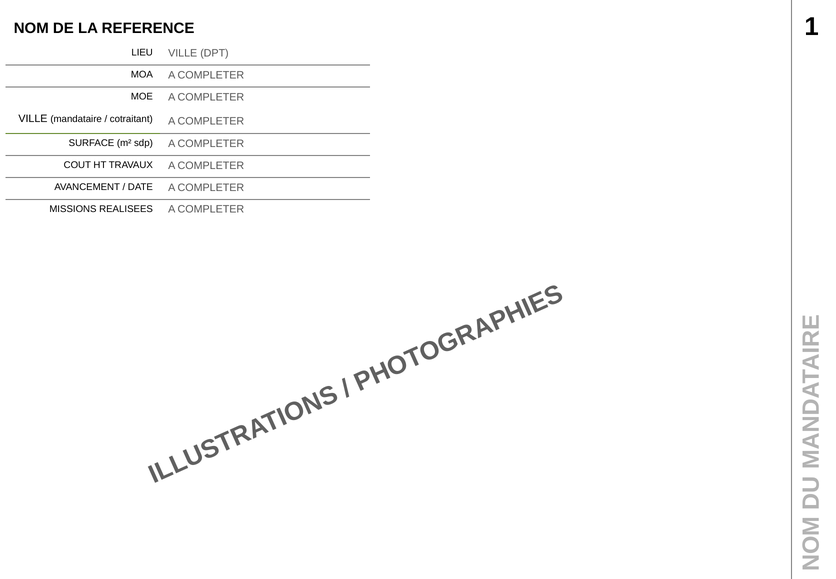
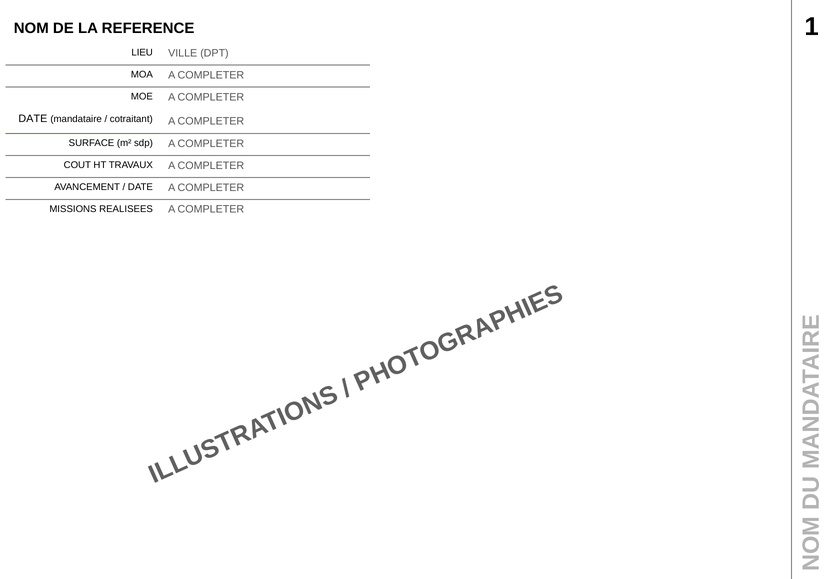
VILLE: VILLE -> DATE (33, 119)
